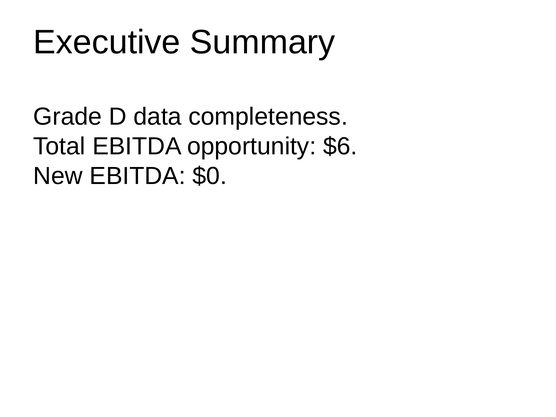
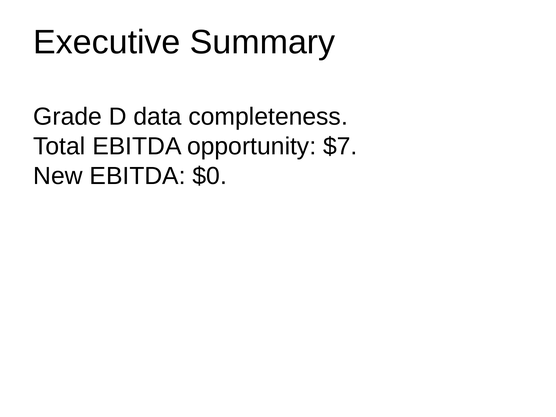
$6: $6 -> $7 (340, 146)
